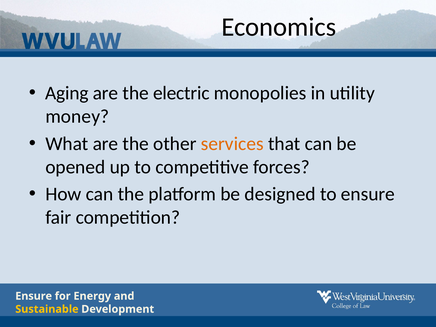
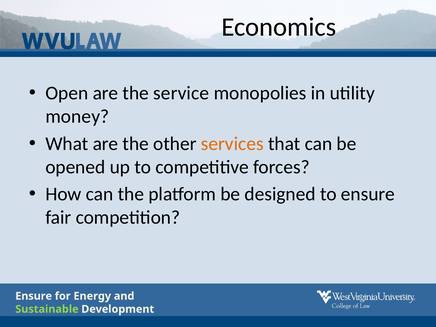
Aging: Aging -> Open (67, 93)
electric: electric -> service (181, 93)
Sustainable colour: yellow -> light green (47, 309)
